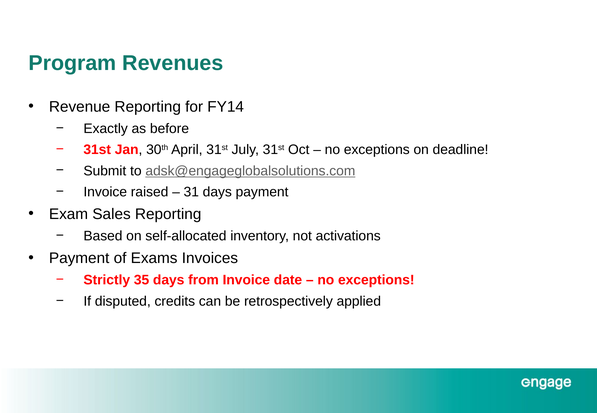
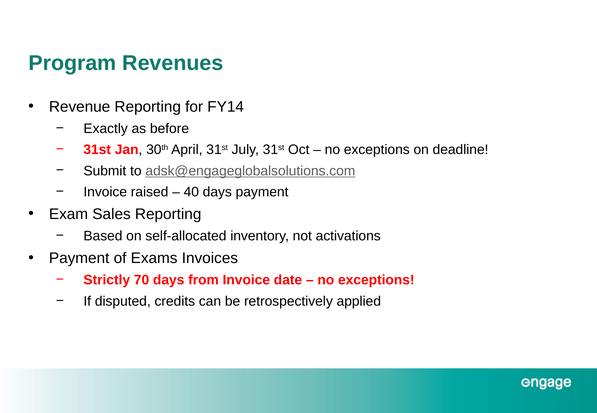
31: 31 -> 40 (191, 192)
35: 35 -> 70 (142, 280)
